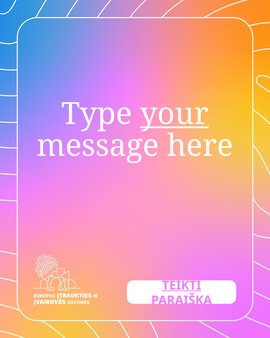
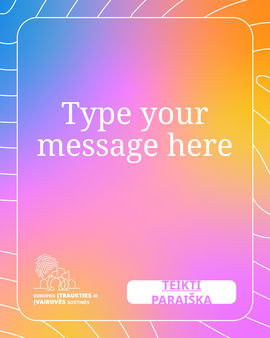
your underline: present -> none (174, 114)
